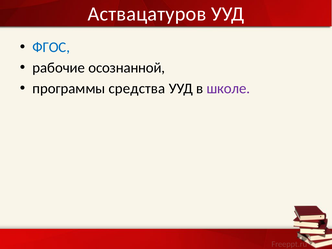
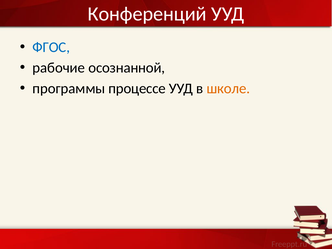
Аствацатуров: Аствацатуров -> Конференций (147, 14)
средства: средства -> процессе (137, 88)
школе colour: purple -> orange (228, 88)
